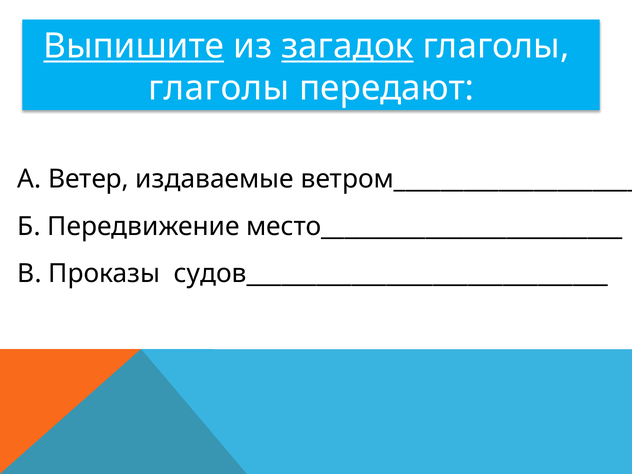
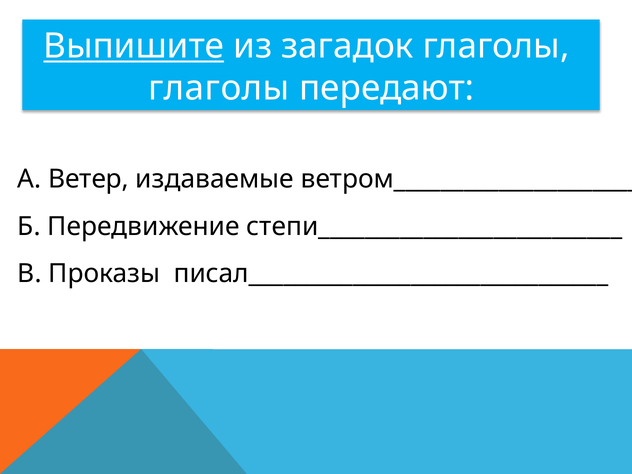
загадок underline: present -> none (347, 46)
место__________________________: место__________________________ -> степи__________________________ (434, 226)
судов_______________________________: судов_______________________________ -> писал_______________________________ (391, 274)
